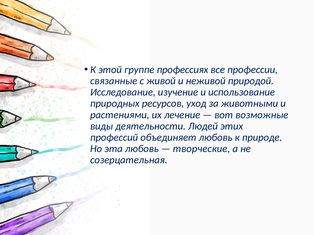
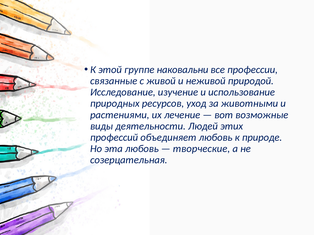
профессиях: профессиях -> наковальни (183, 70)
